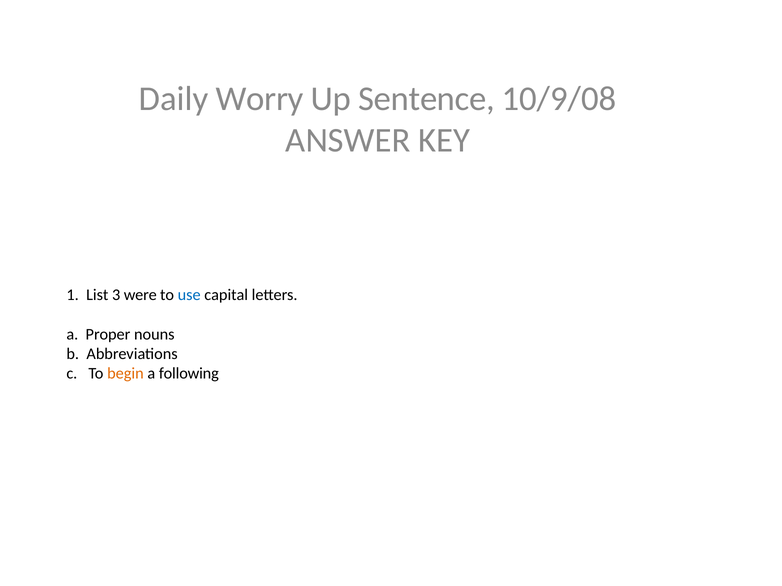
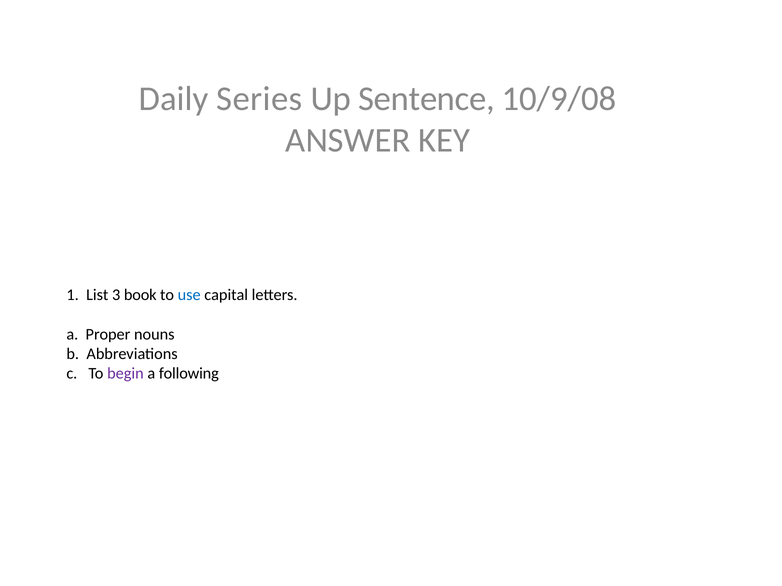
Worry: Worry -> Series (259, 99)
were: were -> book (140, 295)
begin colour: orange -> purple (125, 374)
